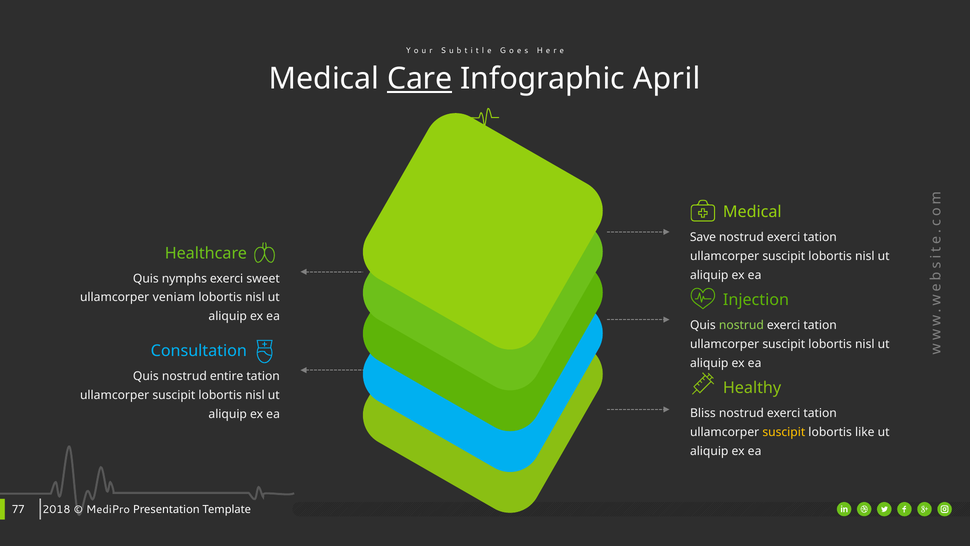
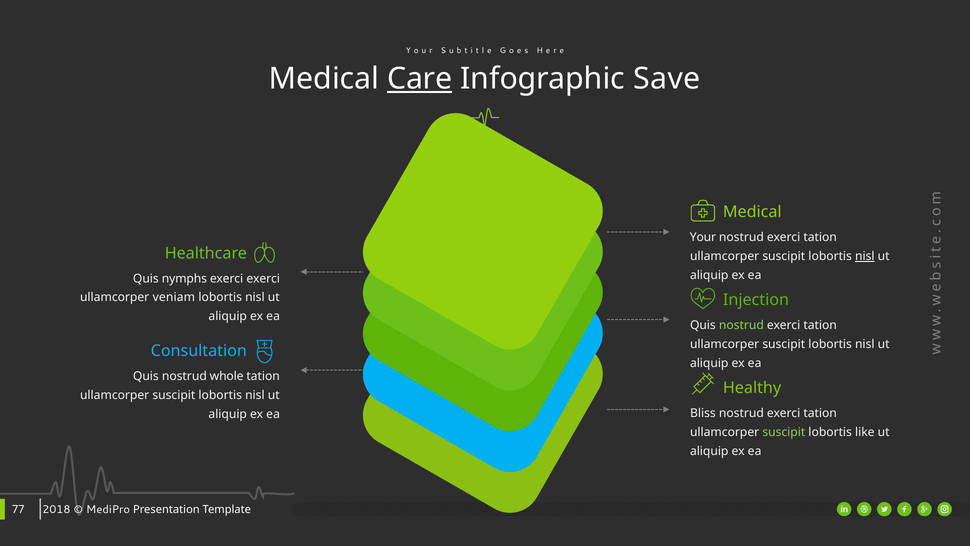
April: April -> Save (667, 79)
Save: Save -> Your (703, 237)
nisl underline: none -> present (865, 256)
exerci sweet: sweet -> exerci (263, 278)
entire: entire -> whole (227, 376)
suscipit colour: yellow -> light green (784, 432)
